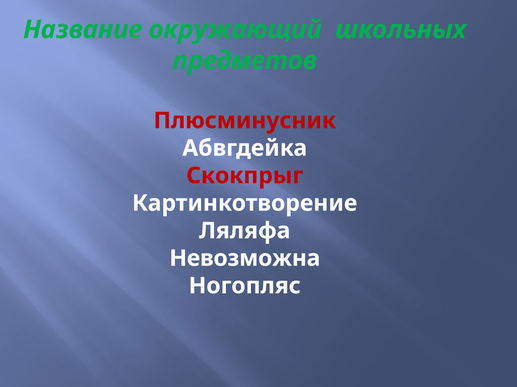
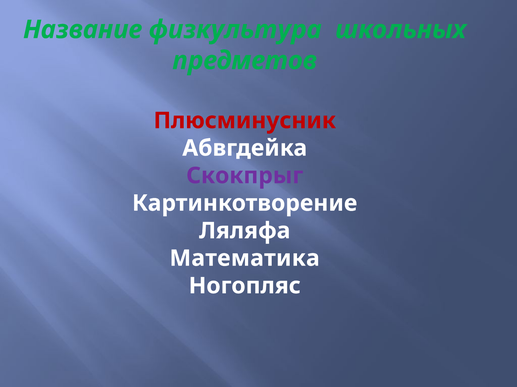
окружающий: окружающий -> физкультура (235, 30)
Скокпрыг colour: red -> purple (245, 176)
Невозможна: Невозможна -> Математика (245, 259)
